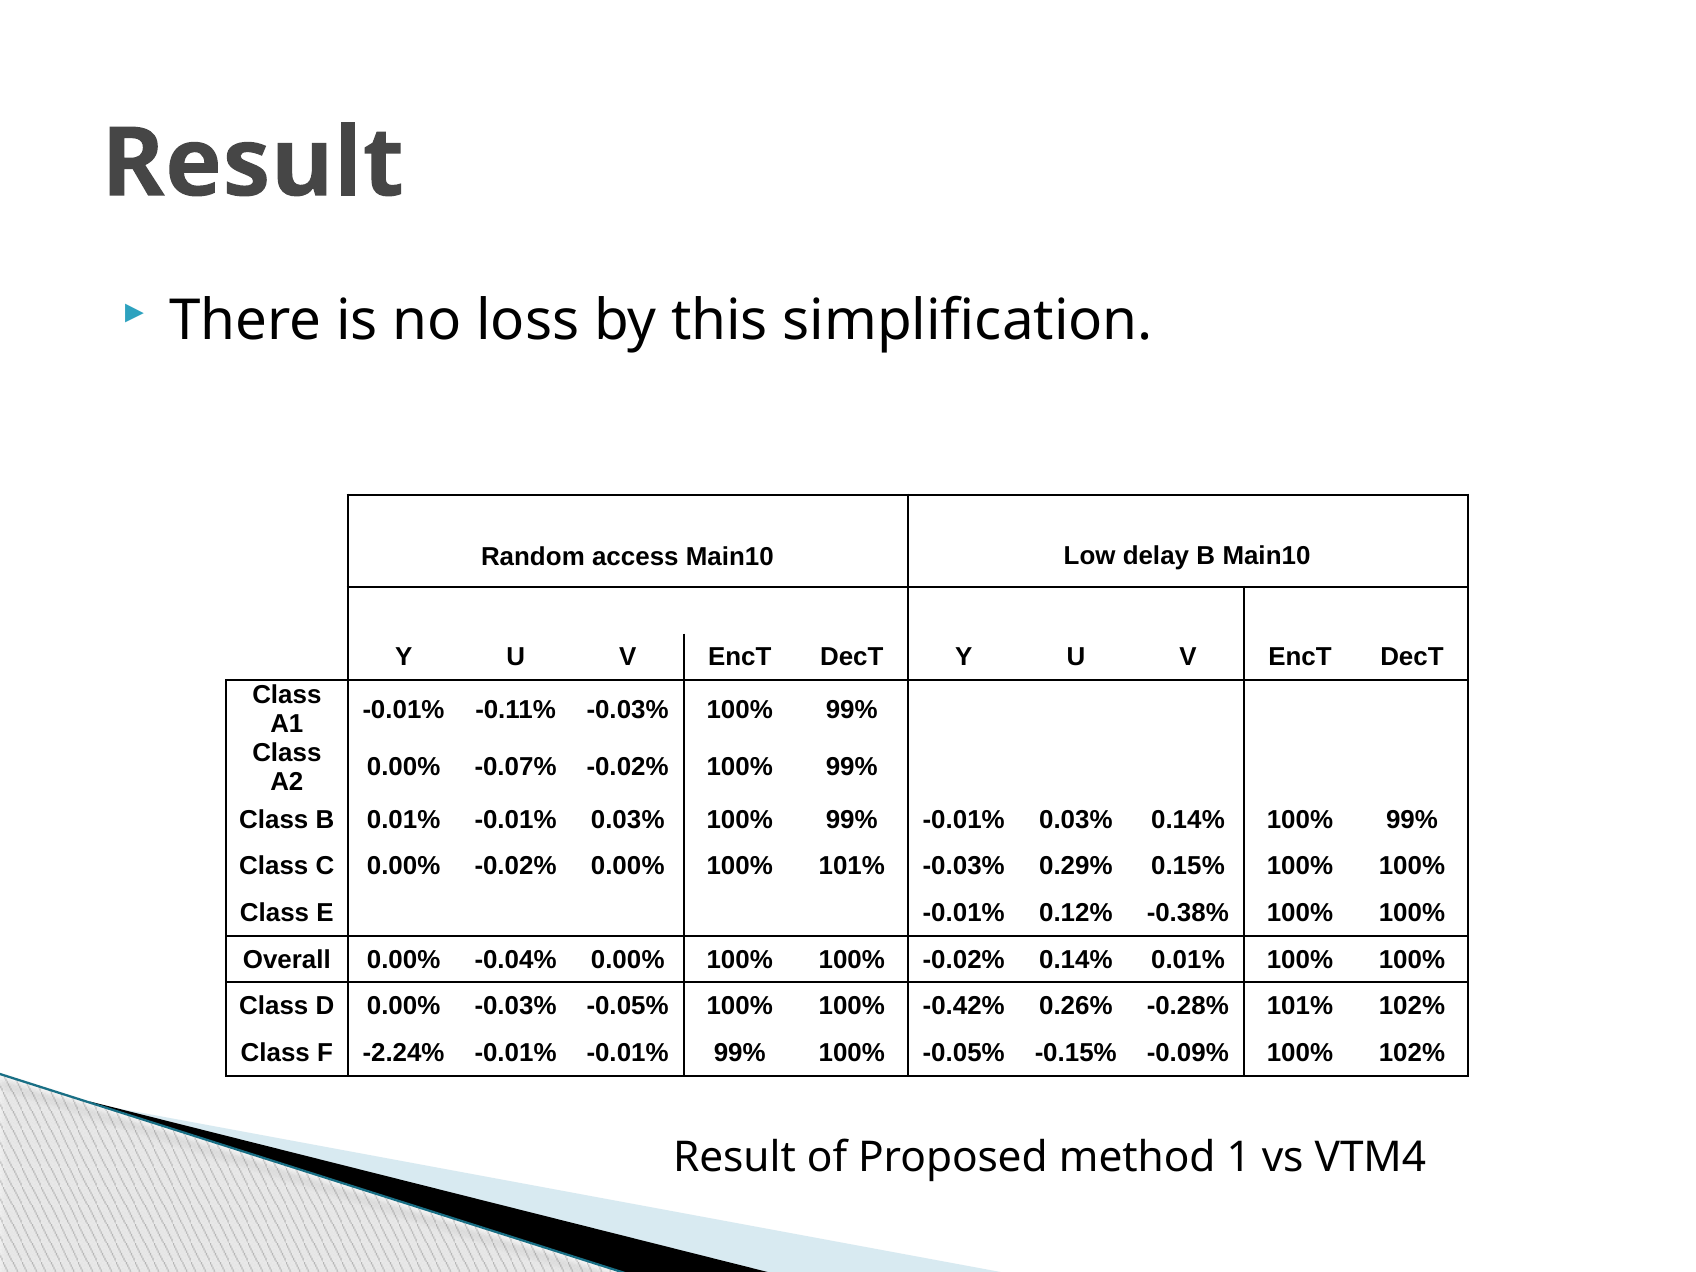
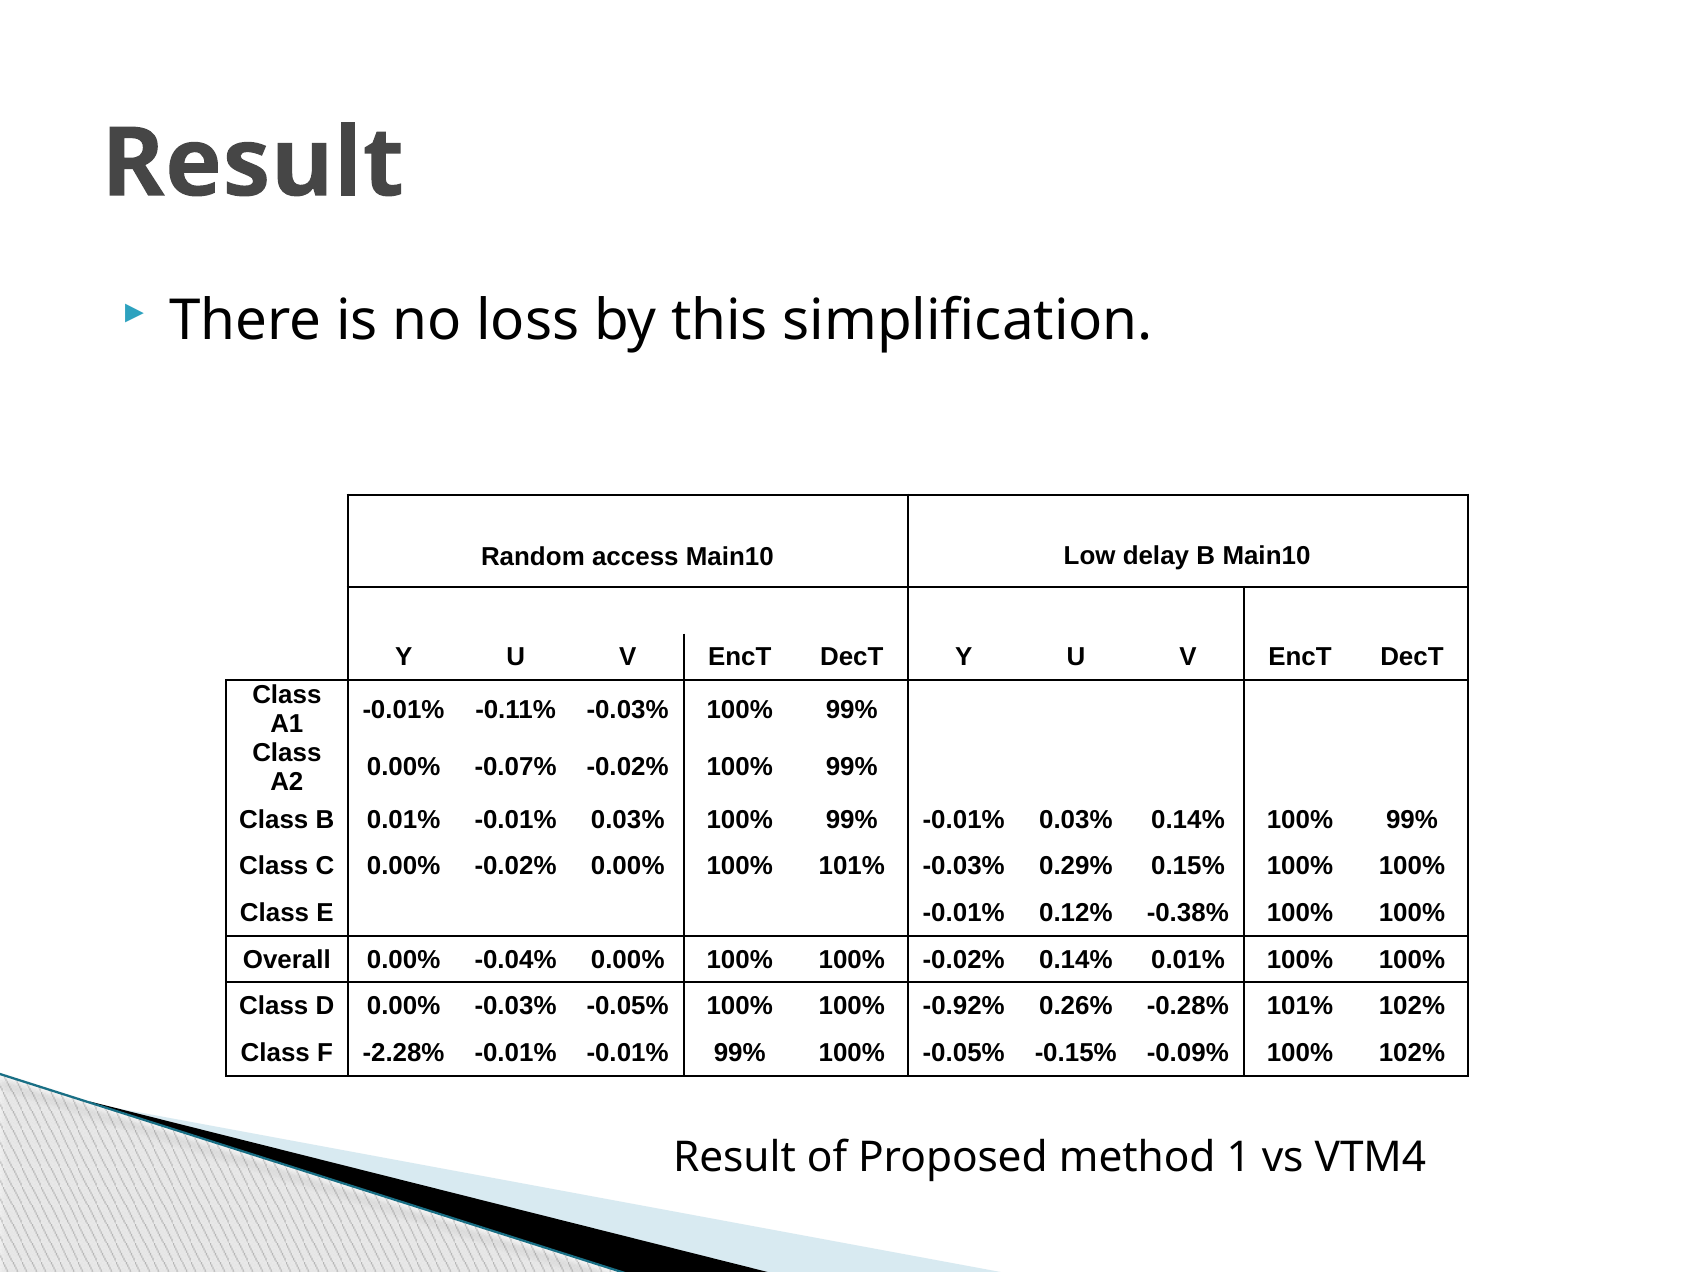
-0.42%: -0.42% -> -0.92% (964, 1006)
-2.24%: -2.24% -> -2.28% (404, 1053)
